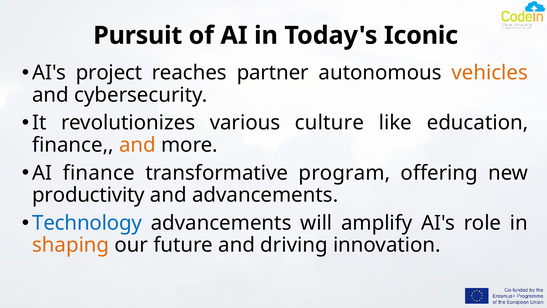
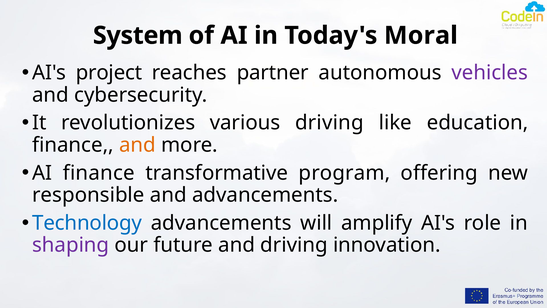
Pursuit: Pursuit -> System (138, 35)
Iconic: Iconic -> Moral (421, 35)
vehicles colour: orange -> purple (490, 73)
various culture: culture -> driving (329, 123)
productivity: productivity -> responsible (88, 195)
shaping colour: orange -> purple (71, 245)
